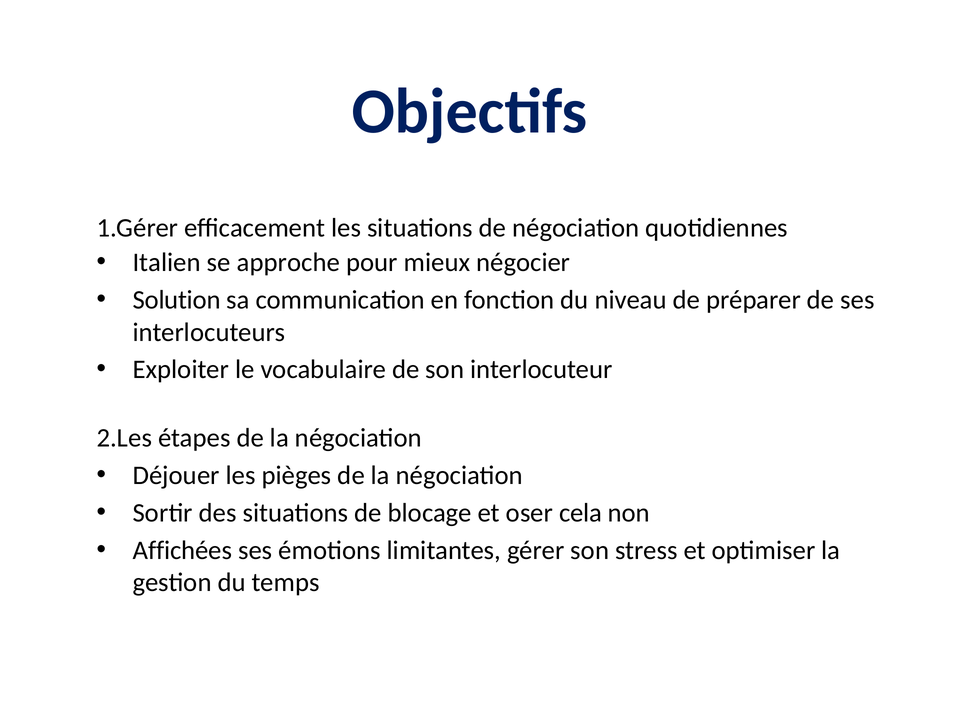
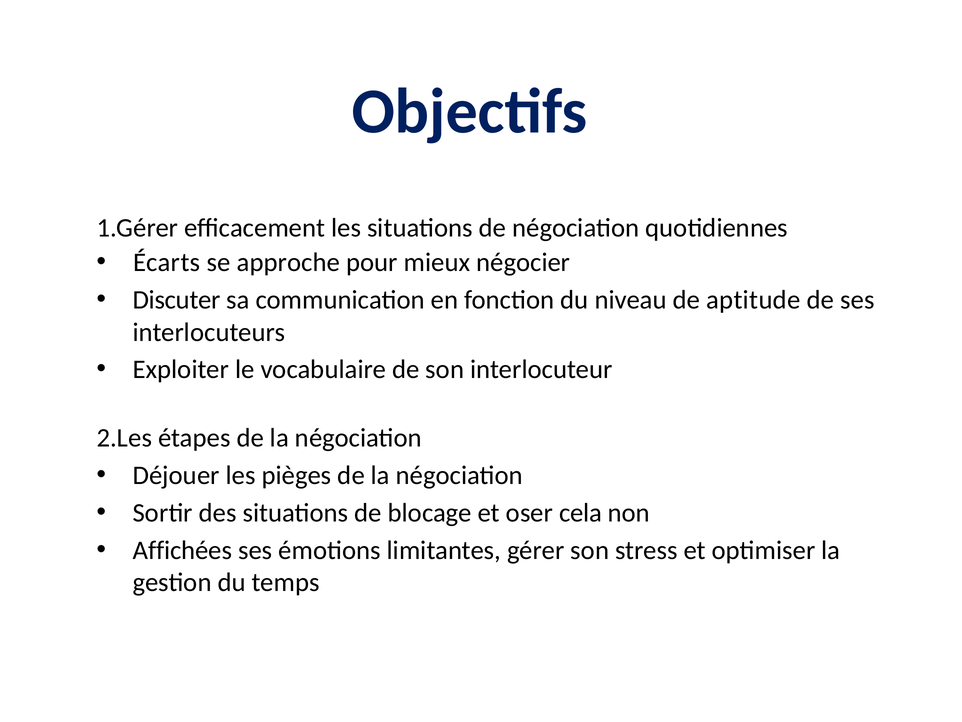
Italien: Italien -> Écarts (167, 262)
Solution: Solution -> Discuter (177, 300)
préparer: préparer -> aptitude (753, 300)
